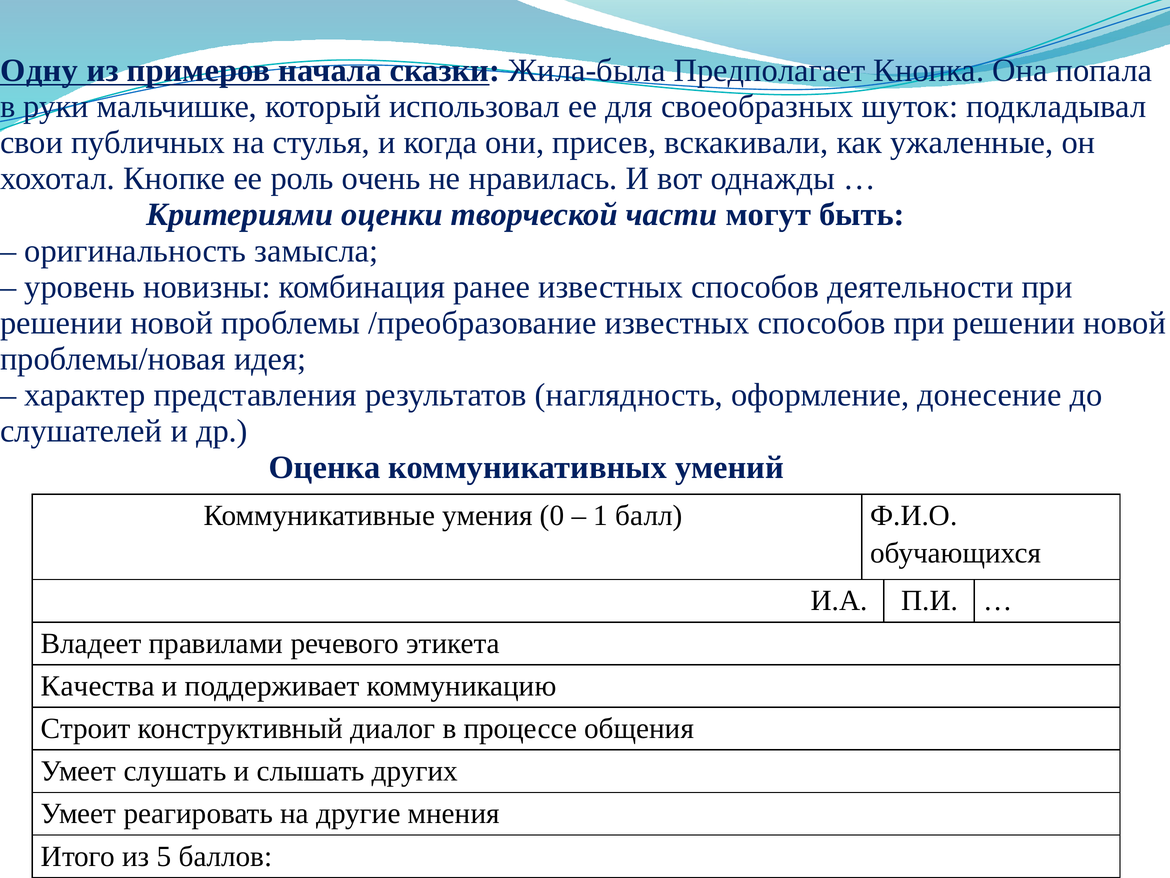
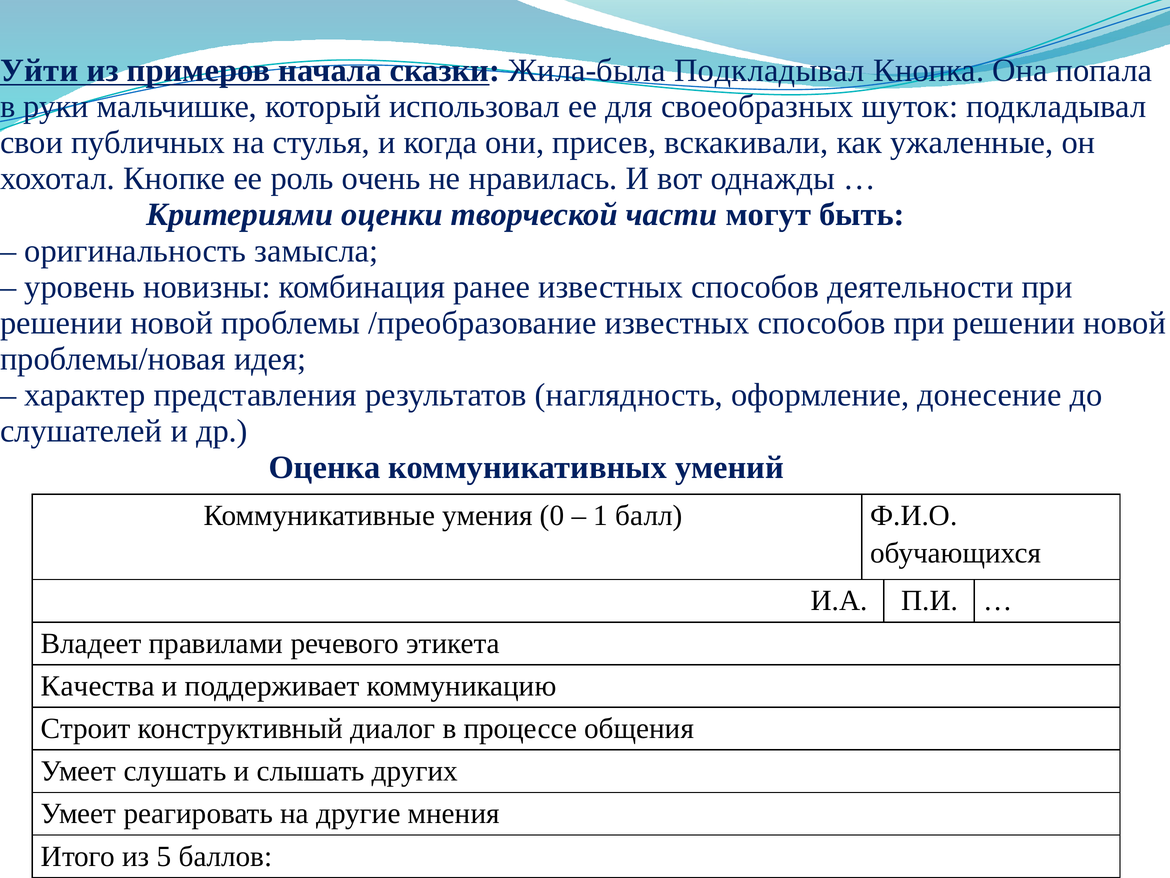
Одну: Одну -> Уйти (39, 70)
Жила-была Предполагает: Предполагает -> Подкладывал (769, 70)
